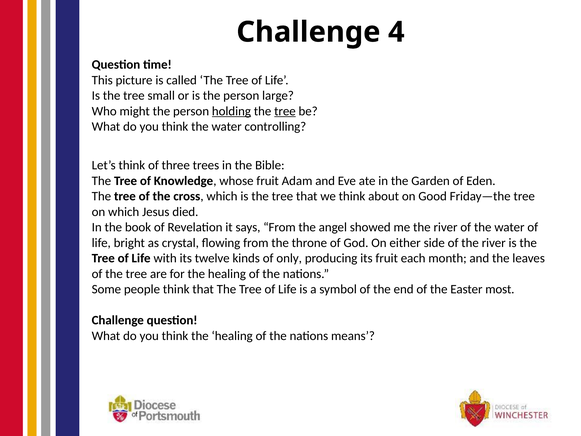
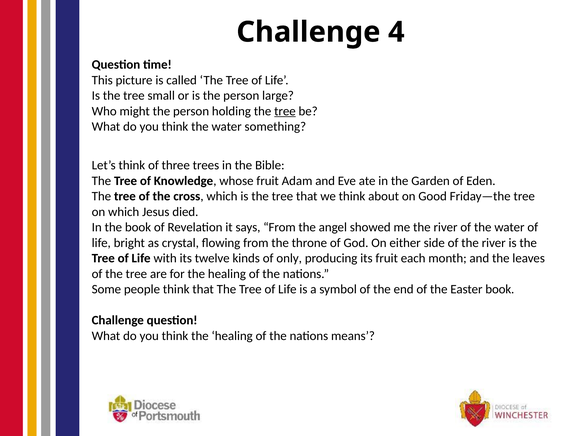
holding underline: present -> none (231, 111)
controlling: controlling -> something (275, 127)
Easter most: most -> book (500, 289)
